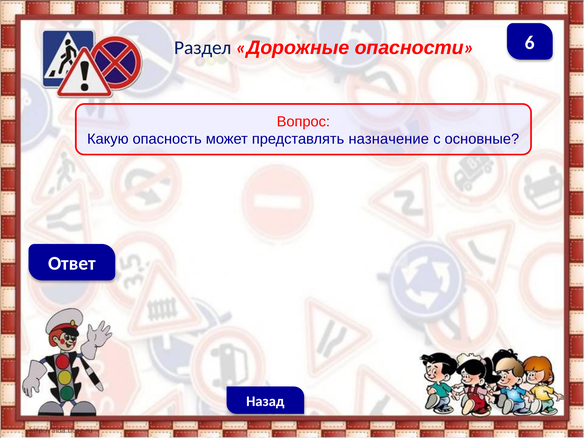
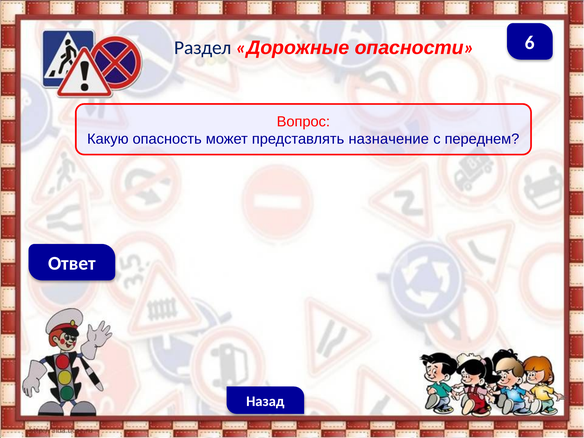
основные: основные -> переднем (482, 139)
